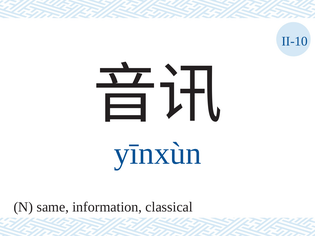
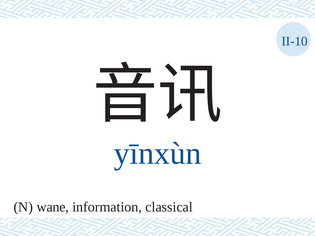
same: same -> wane (53, 207)
